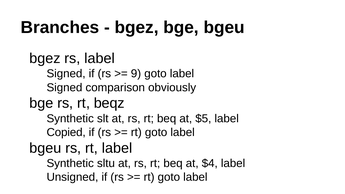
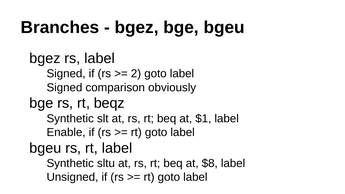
9: 9 -> 2 (136, 74)
$5: $5 -> $1 (203, 119)
Copied: Copied -> Enable (66, 132)
$4: $4 -> $8 (210, 163)
